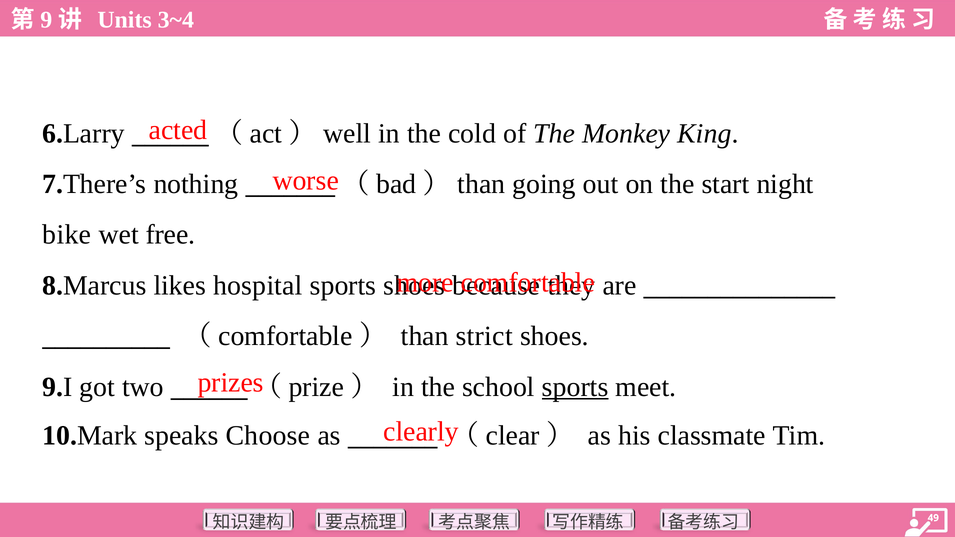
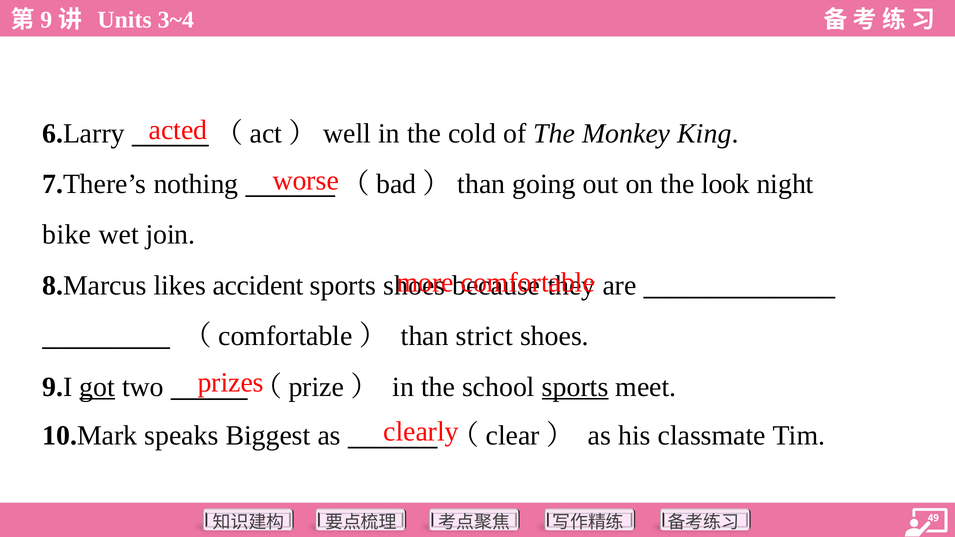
start: start -> look (726, 184)
free: free -> join (171, 235)
hospital: hospital -> accident (258, 286)
got underline: none -> present (97, 387)
Choose: Choose -> Biggest (268, 436)
